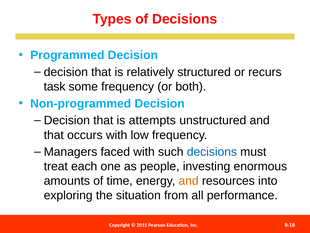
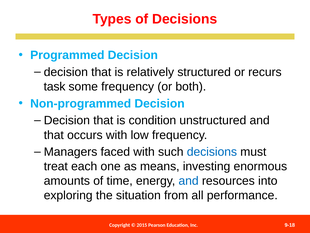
attempts: attempts -> condition (152, 120)
people: people -> means (160, 166)
and colour: orange -> blue (189, 181)
